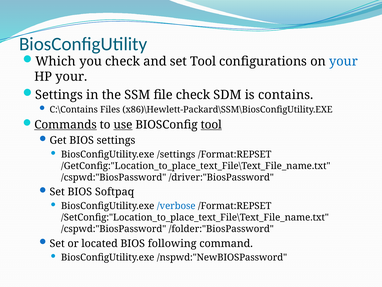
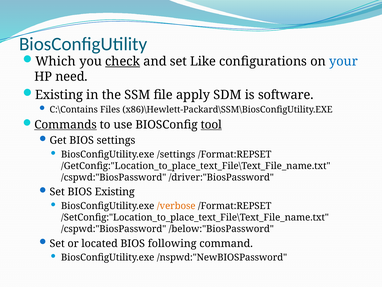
check underline: none -> present (123, 61)
set Tool: Tool -> Like (203, 61)
HP your: your -> need (71, 77)
Settings: Settings -> Existing (59, 95)
file check: check -> apply (193, 95)
contains: contains -> software (286, 95)
use underline: present -> none (123, 125)
BIOS Softpaq: Softpaq -> Existing (115, 192)
/verbose colour: blue -> orange (176, 206)
/folder:"BiosPassword: /folder:"BiosPassword -> /below:"BiosPassword (221, 229)
